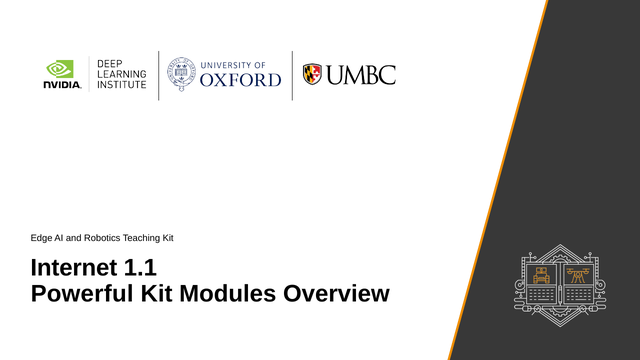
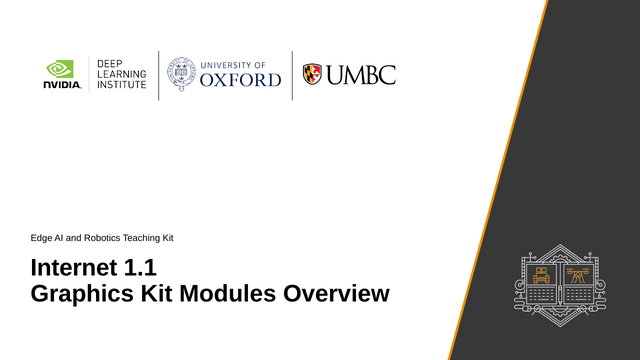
Powerful: Powerful -> Graphics (82, 294)
